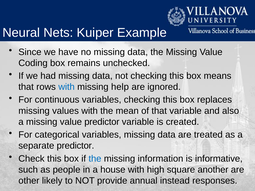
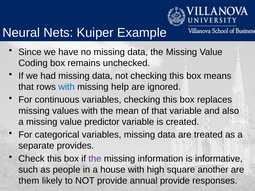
separate predictor: predictor -> provides (75, 146)
the colour: blue -> purple (95, 159)
other: other -> them (29, 181)
annual instead: instead -> provide (175, 181)
